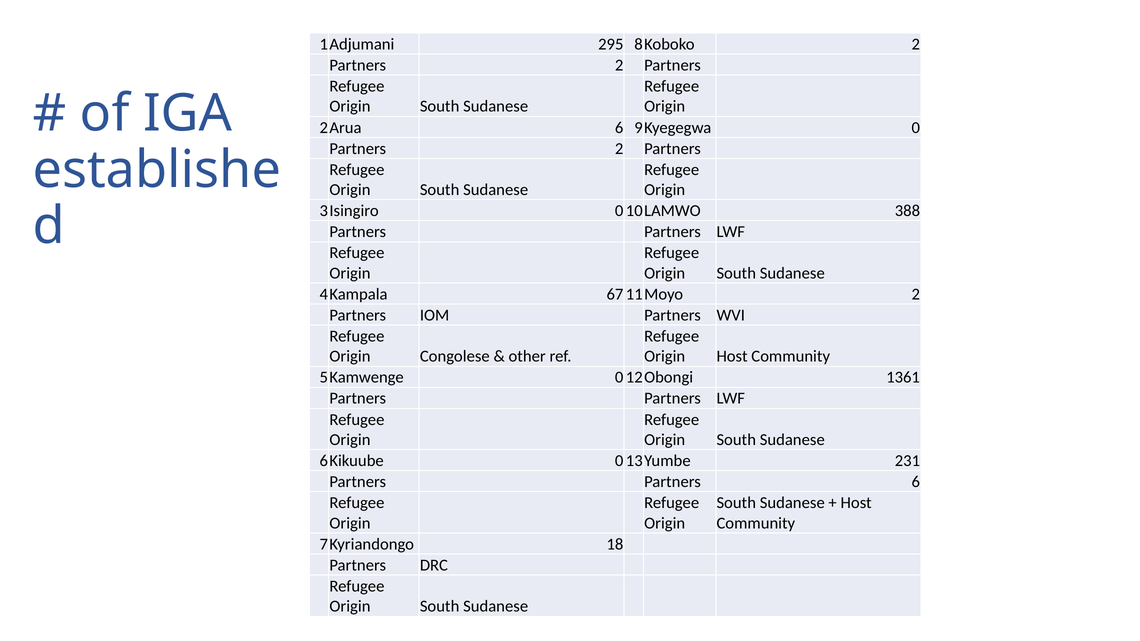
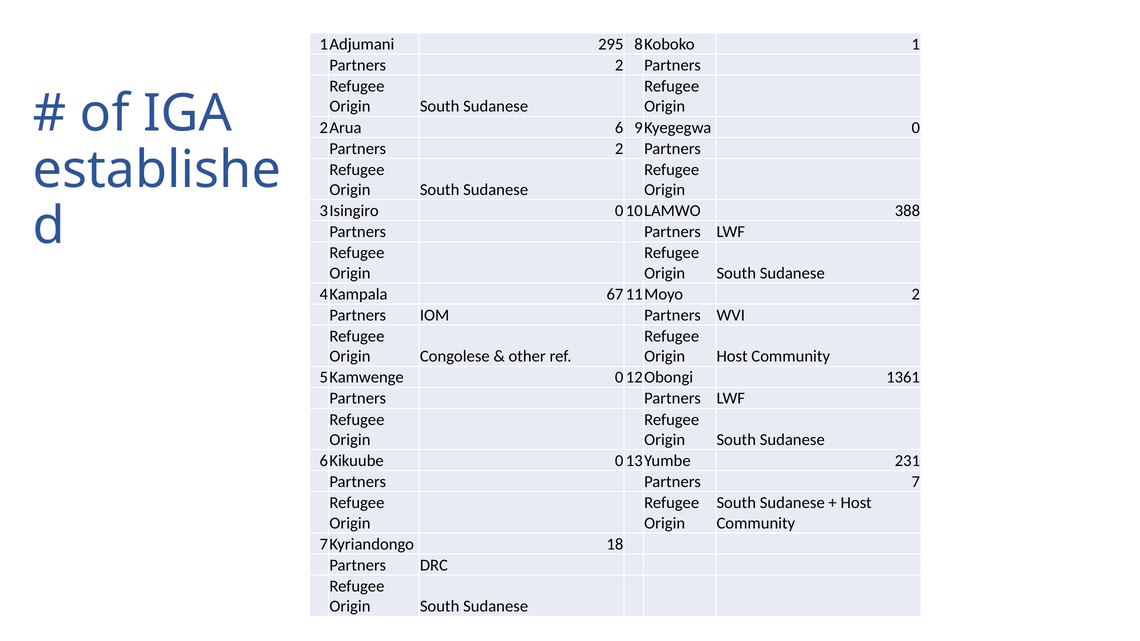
2: 2 -> 1 (916, 44)
Partners 6: 6 -> 7 (916, 482)
